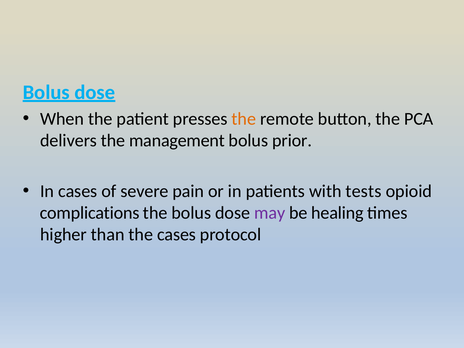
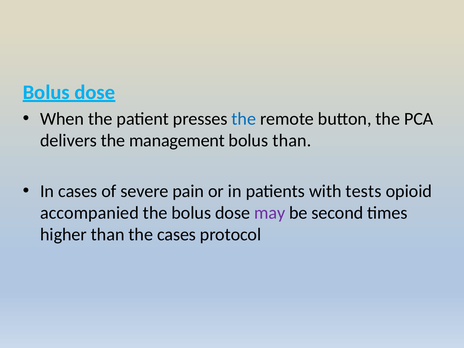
the colour: orange -> blue (244, 119)
bolus prior: prior -> than (292, 141)
complications: complications -> accompanied (90, 213)
healing: healing -> second (337, 213)
